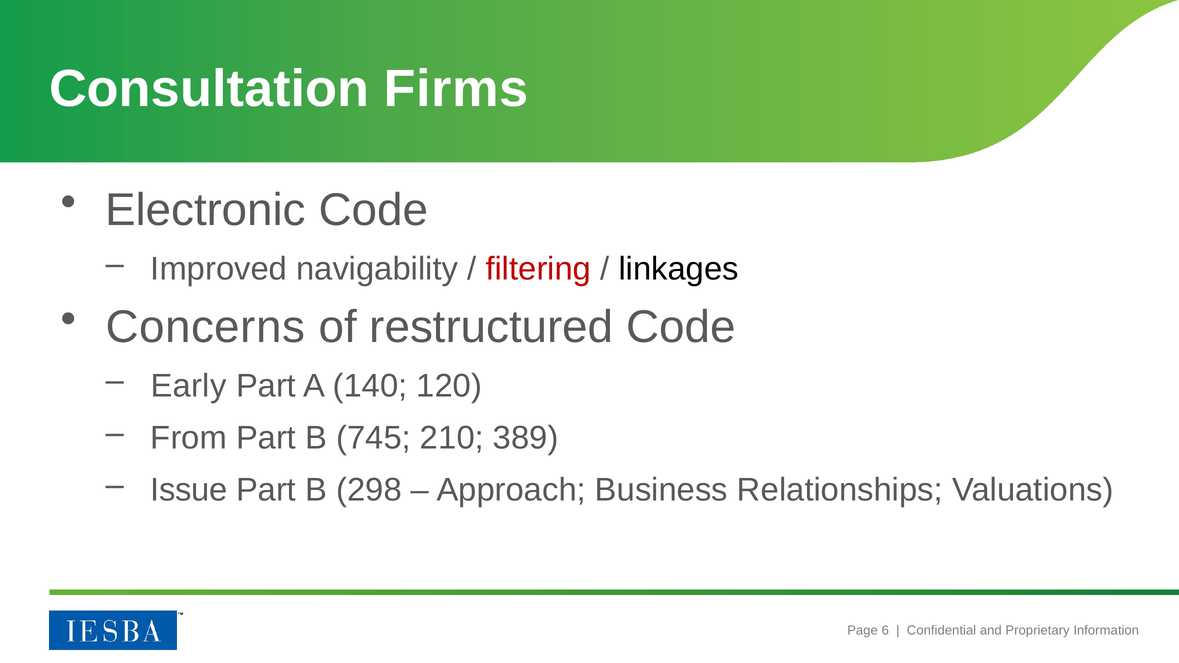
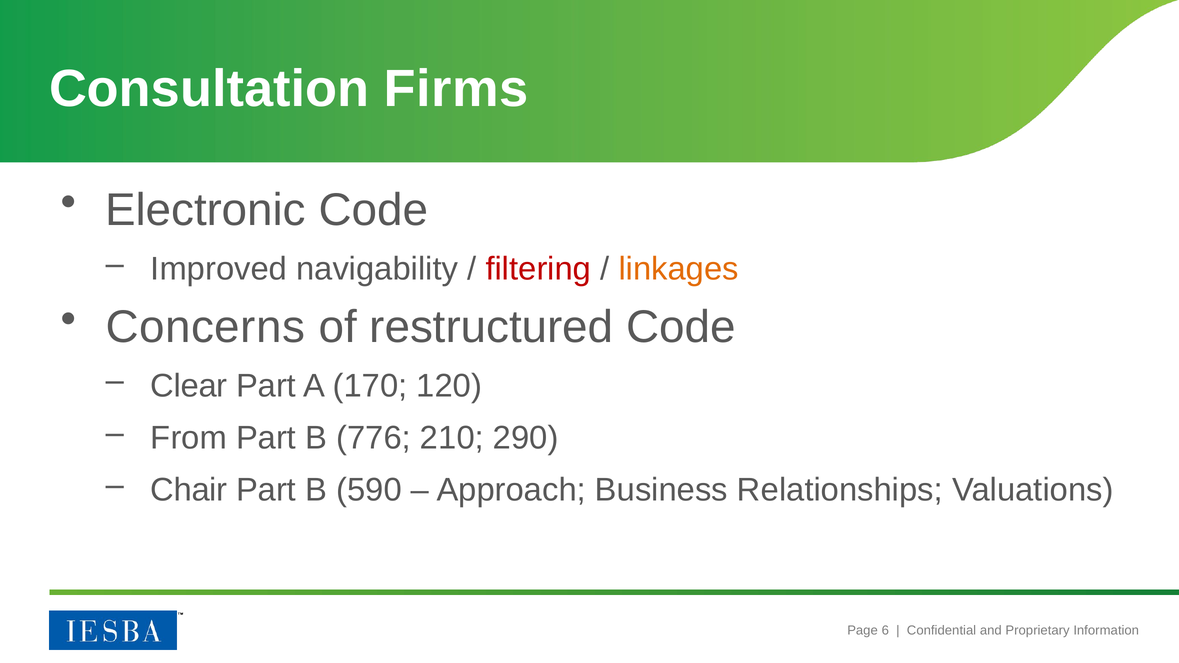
linkages colour: black -> orange (679, 269)
Early: Early -> Clear (189, 386)
140: 140 -> 170 (370, 386)
745: 745 -> 776 (374, 438)
389: 389 -> 290 (526, 438)
Issue: Issue -> Chair (189, 490)
298: 298 -> 590 (369, 490)
